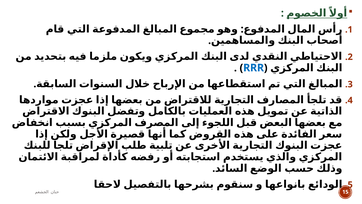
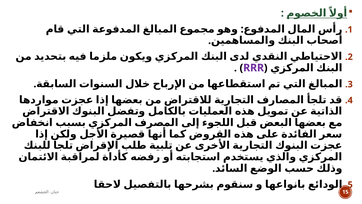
RRR colour: blue -> purple (254, 68)
